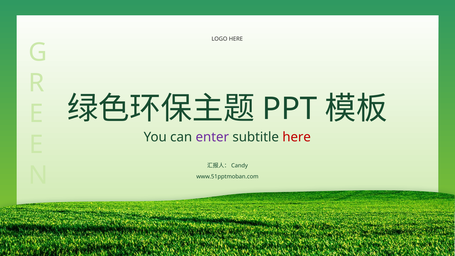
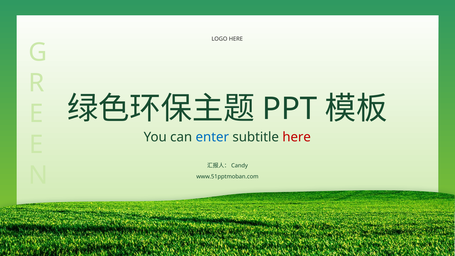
enter colour: purple -> blue (212, 137)
